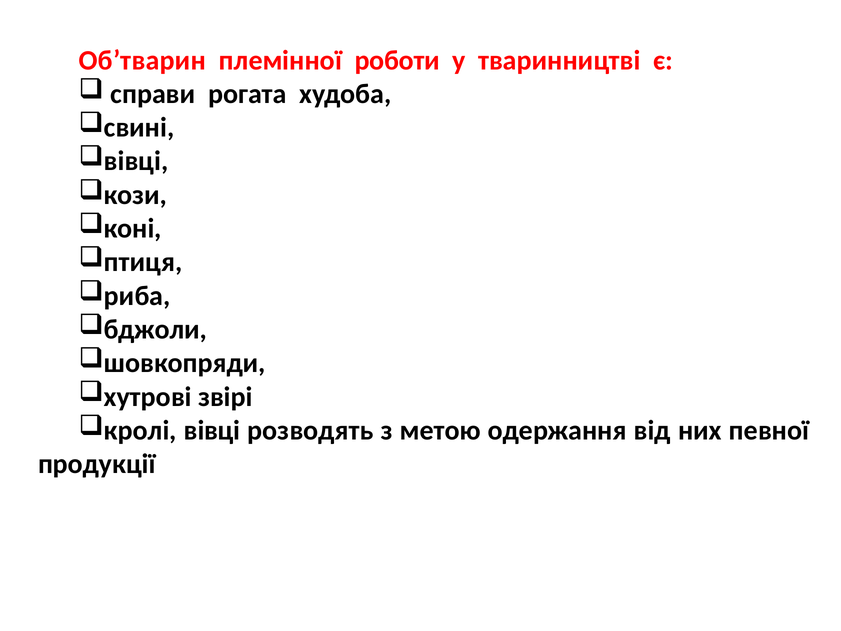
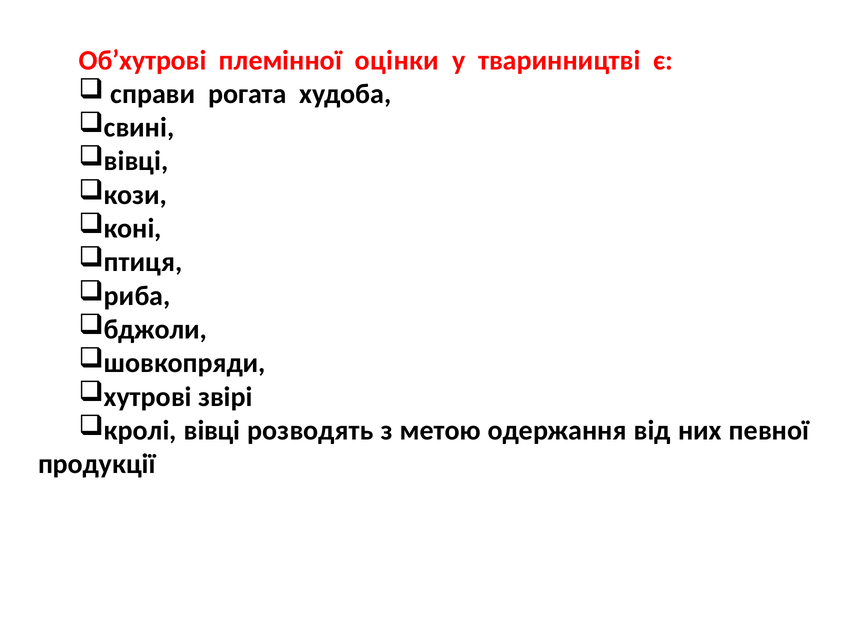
Об’тварин: Об’тварин -> Об’хутрові (143, 60)
роботи: роботи -> оцінки (397, 60)
